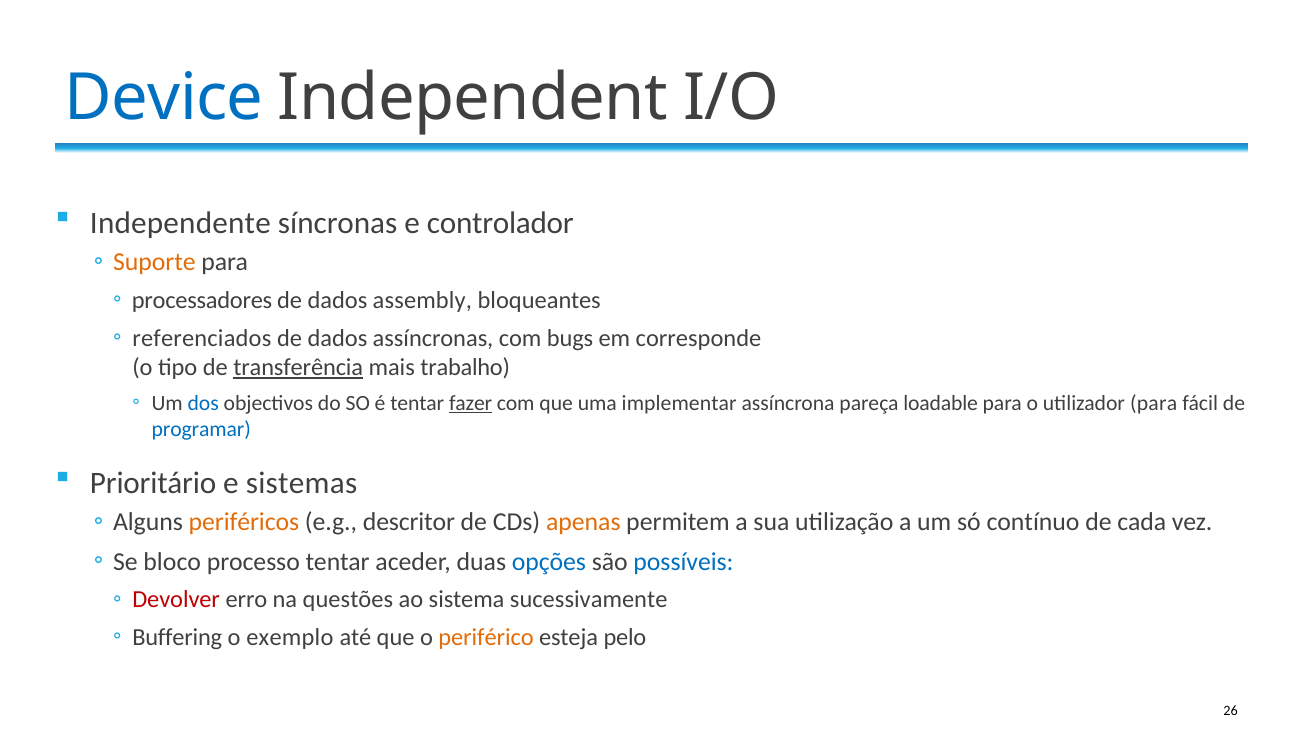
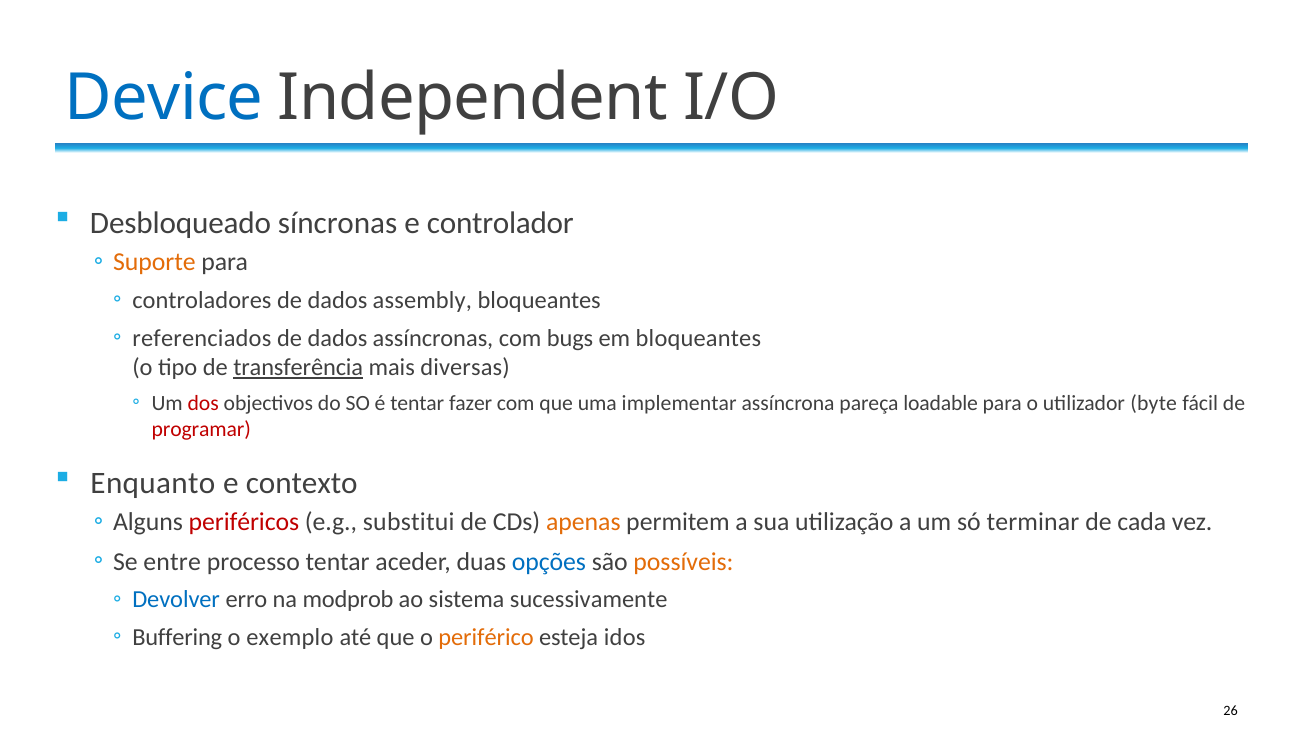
Independente: Independente -> Desbloqueado (181, 223)
processadores: processadores -> controladores (202, 301)
em corresponde: corresponde -> bloqueantes (698, 338)
trabalho: trabalho -> diversas (465, 367)
dos colour: blue -> red (203, 403)
fazer underline: present -> none (471, 403)
utilizador para: para -> byte (1154, 403)
programar colour: blue -> red (201, 429)
Prioritário: Prioritário -> Enquanto (153, 483)
sistemas: sistemas -> contexto (302, 483)
periféricos colour: orange -> red (244, 522)
descritor: descritor -> substitui (409, 522)
contínuo: contínuo -> terminar (1033, 522)
bloco: bloco -> entre (172, 561)
possíveis colour: blue -> orange (683, 561)
Devolver colour: red -> blue (176, 600)
questões: questões -> modprob (348, 600)
pelo: pelo -> idos (625, 637)
